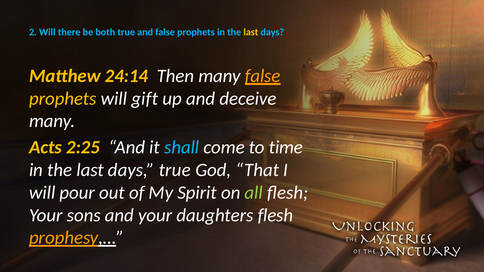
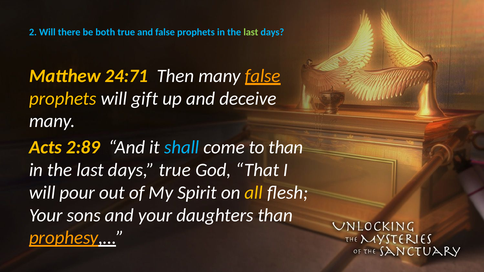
last colour: yellow -> light green (251, 32)
24:14: 24:14 -> 24:71 (127, 76)
2:25: 2:25 -> 2:89 (83, 148)
to time: time -> than (286, 148)
all colour: light green -> yellow (254, 193)
daughters flesh: flesh -> than (275, 215)
